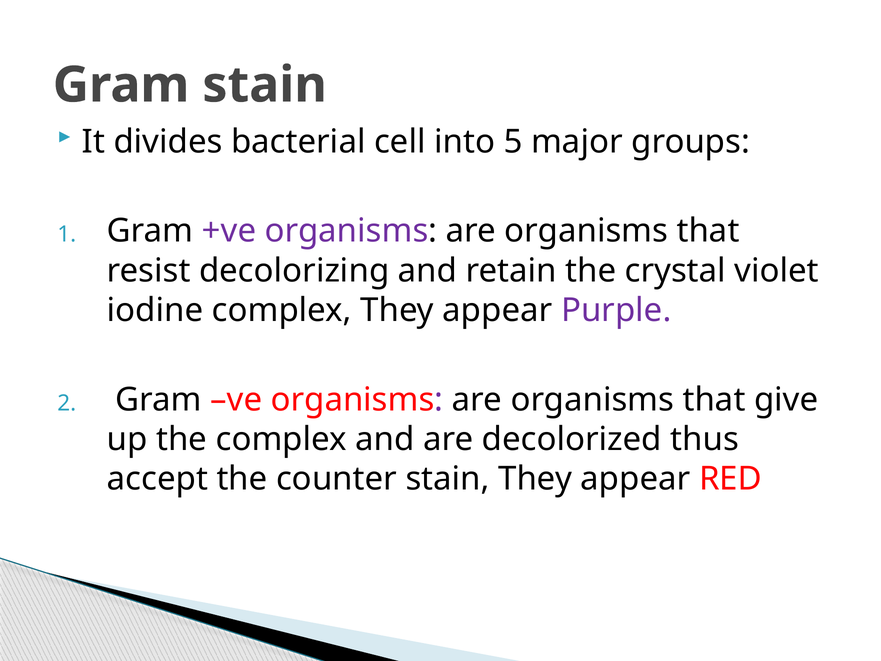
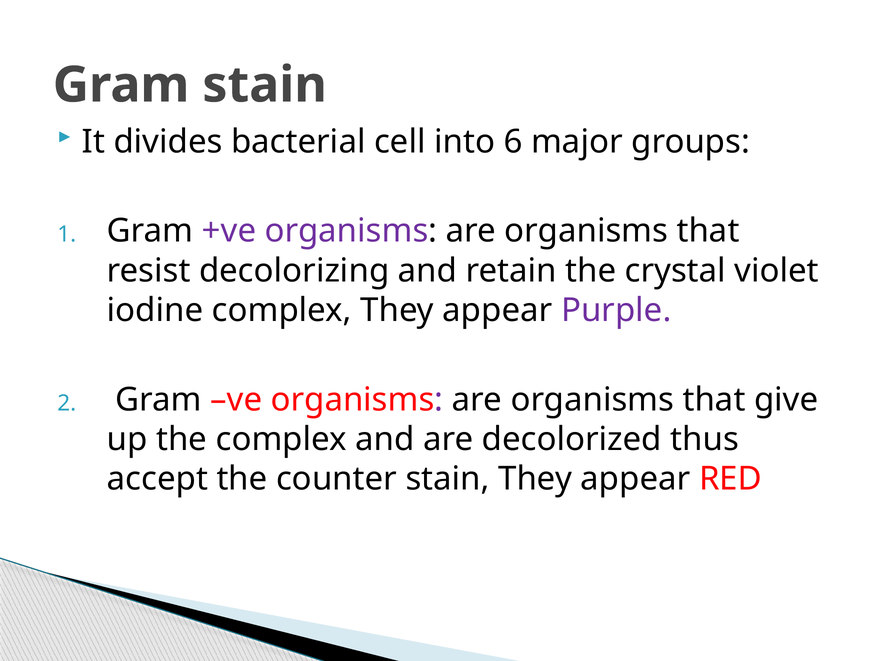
5: 5 -> 6 (513, 142)
